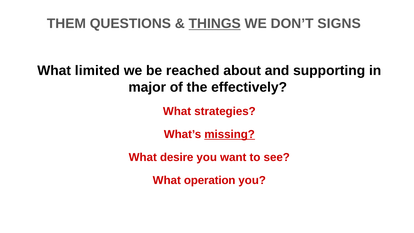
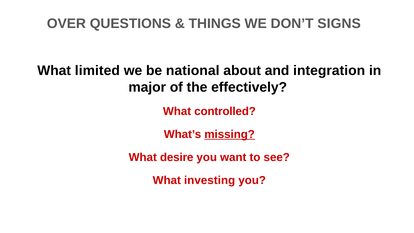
THEM: THEM -> OVER (66, 24)
THINGS underline: present -> none (215, 24)
reached: reached -> national (193, 71)
supporting: supporting -> integration (329, 71)
strategies: strategies -> controlled (225, 111)
operation: operation -> investing (210, 180)
